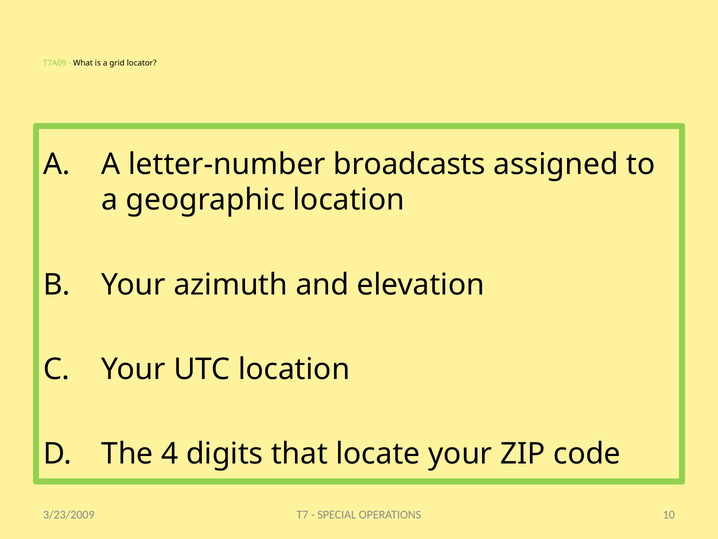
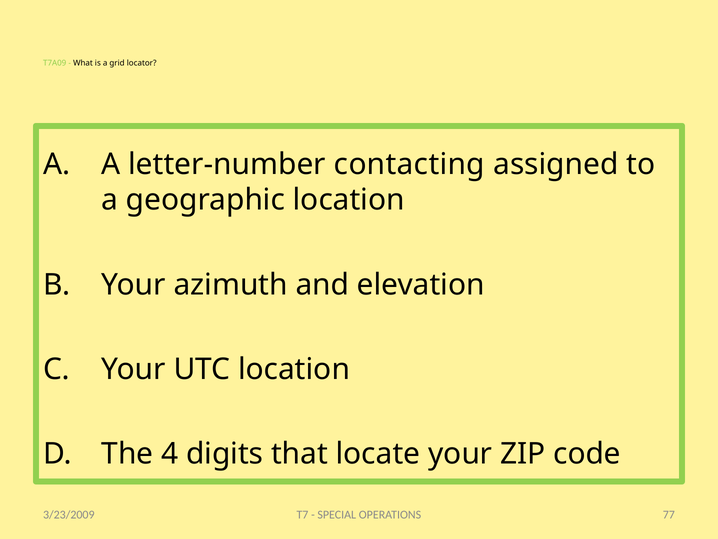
broadcasts: broadcasts -> contacting (409, 164)
10: 10 -> 77 (669, 514)
